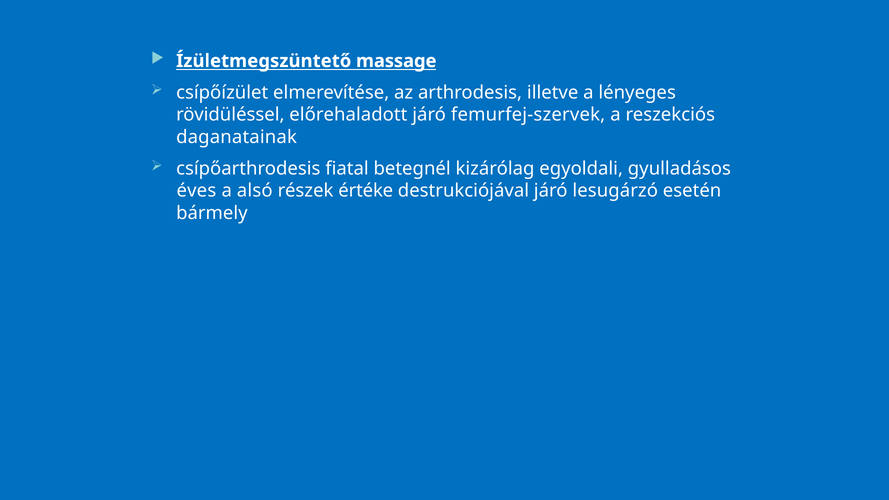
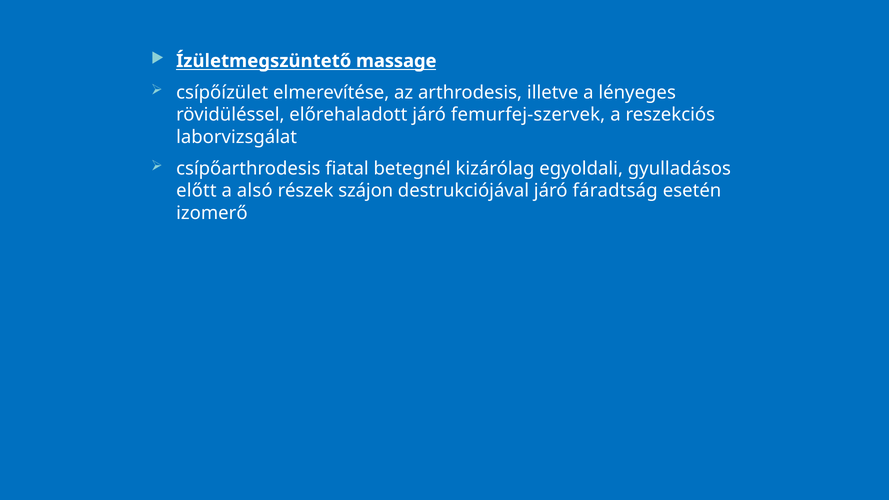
daganatainak: daganatainak -> laborvizsgálat (237, 137)
éves: éves -> előtt (196, 191)
értéke: értéke -> szájon (366, 191)
lesugárzó: lesugárzó -> fáradtság (615, 191)
bármely: bármely -> izomerő (212, 213)
